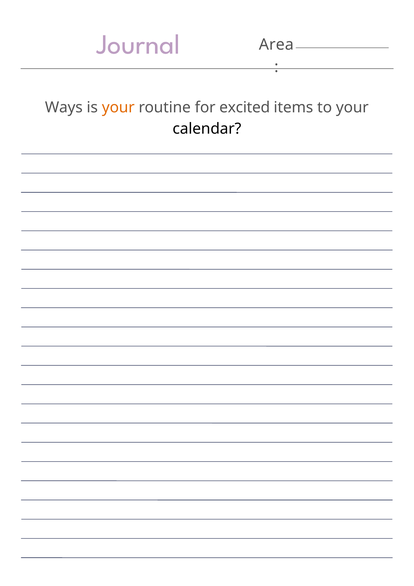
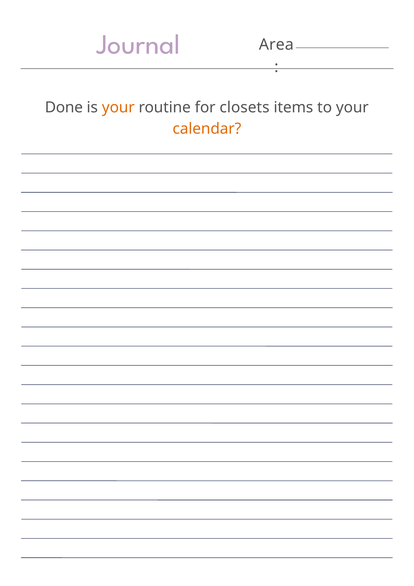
Ways: Ways -> Done (64, 107)
excited: excited -> closets (245, 107)
calendar colour: black -> orange (207, 129)
